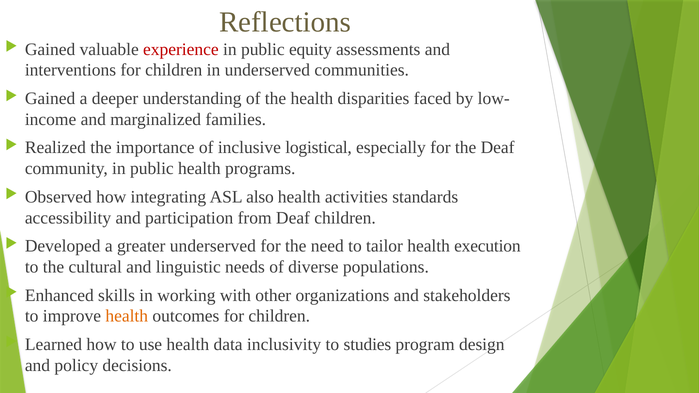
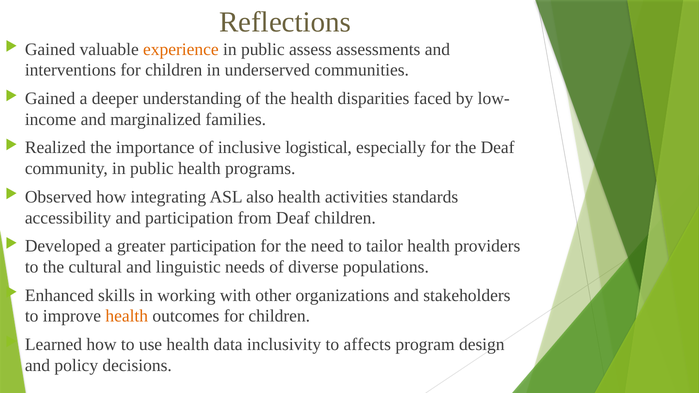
experience colour: red -> orange (181, 49)
equity: equity -> assess (310, 49)
greater underserved: underserved -> participation (213, 246)
execution: execution -> providers (487, 246)
studies: studies -> affects (367, 345)
